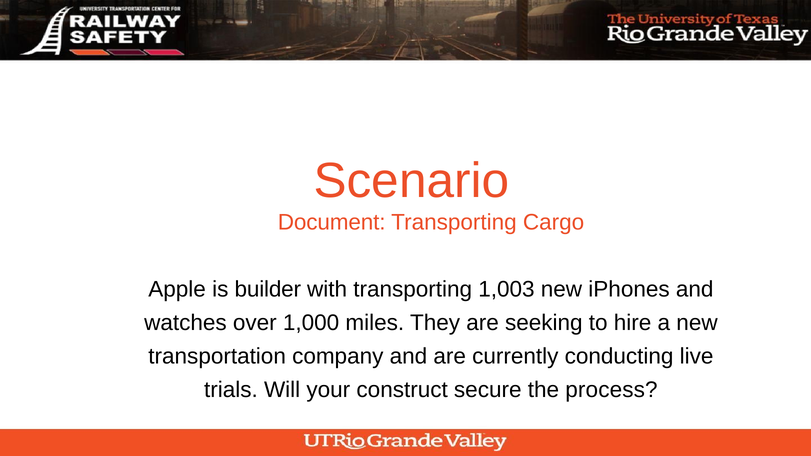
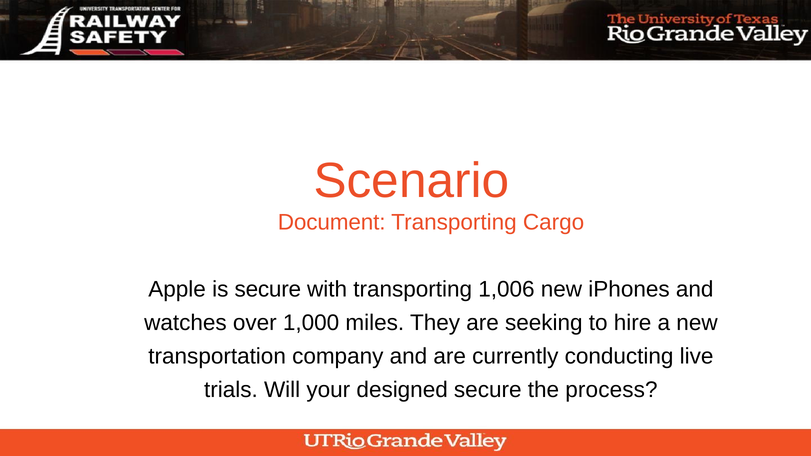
is builder: builder -> secure (268, 290)
1,003: 1,003 -> 1,006 (506, 290)
construct: construct -> designed (402, 390)
